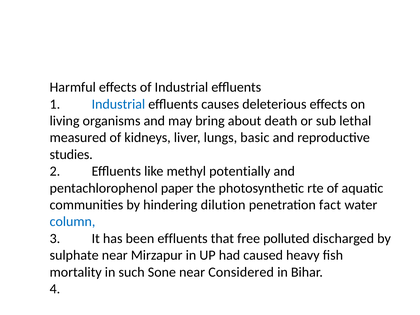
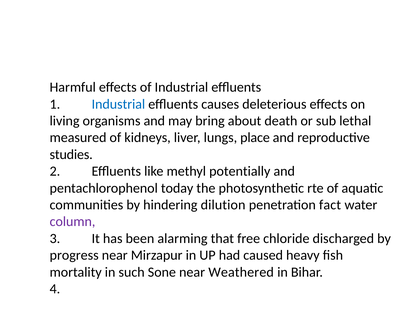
basic: basic -> place (255, 138)
paper: paper -> today (177, 188)
column colour: blue -> purple (73, 222)
been effluents: effluents -> alarming (183, 238)
polluted: polluted -> chloride (286, 238)
sulphate: sulphate -> progress (74, 255)
Considered: Considered -> Weathered (241, 272)
